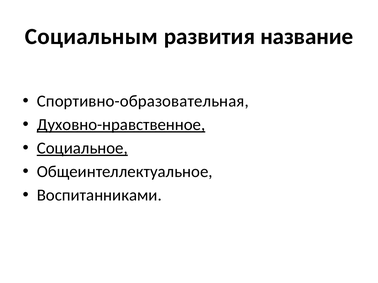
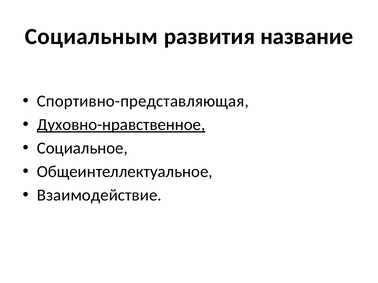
Спортивно-образовательная: Спортивно-образовательная -> Спортивно-представляющая (143, 101)
Социальное underline: present -> none (82, 148)
Воспитанниками: Воспитанниками -> Взаимодействие (99, 196)
